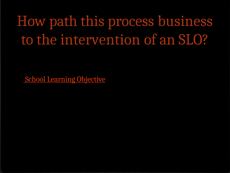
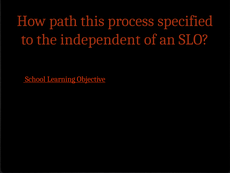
business: business -> specified (185, 21)
intervention: intervention -> independent (100, 39)
